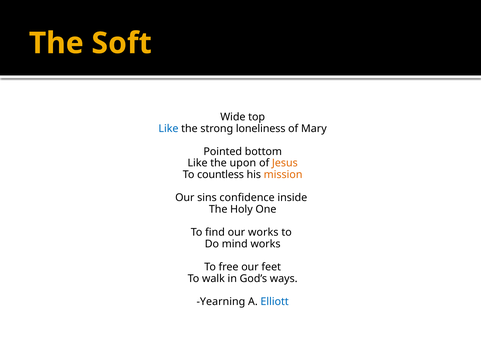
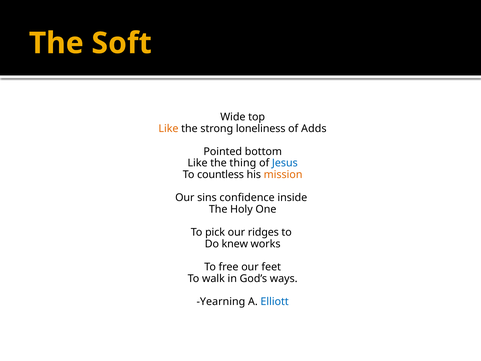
Like colour: blue -> orange (168, 128)
Mary: Mary -> Adds (314, 128)
upon: upon -> thing (243, 163)
Jesus colour: orange -> blue (285, 163)
find: find -> pick (215, 232)
our works: works -> ridges (263, 232)
mind: mind -> knew (235, 244)
